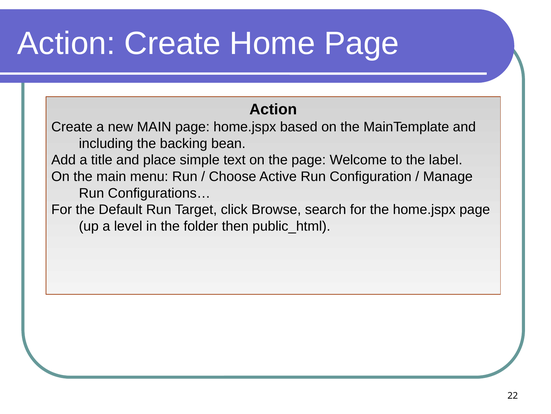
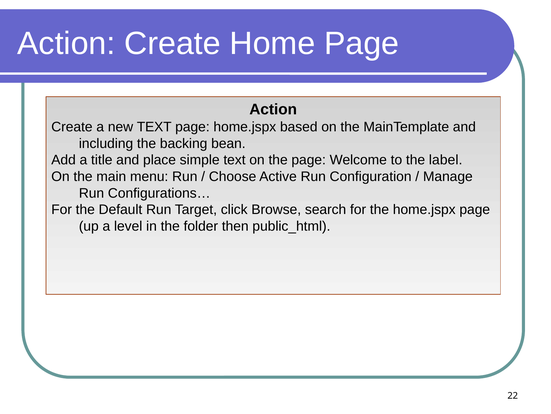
new MAIN: MAIN -> TEXT (154, 127)
